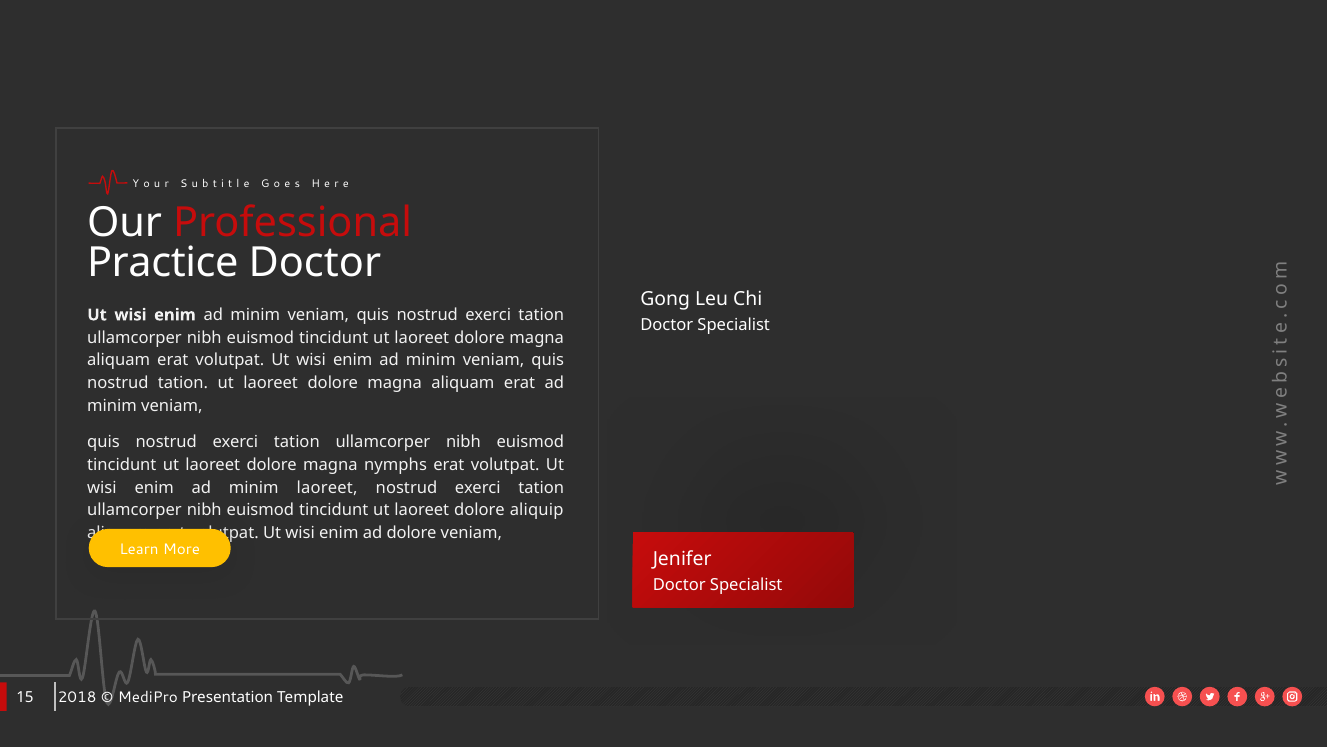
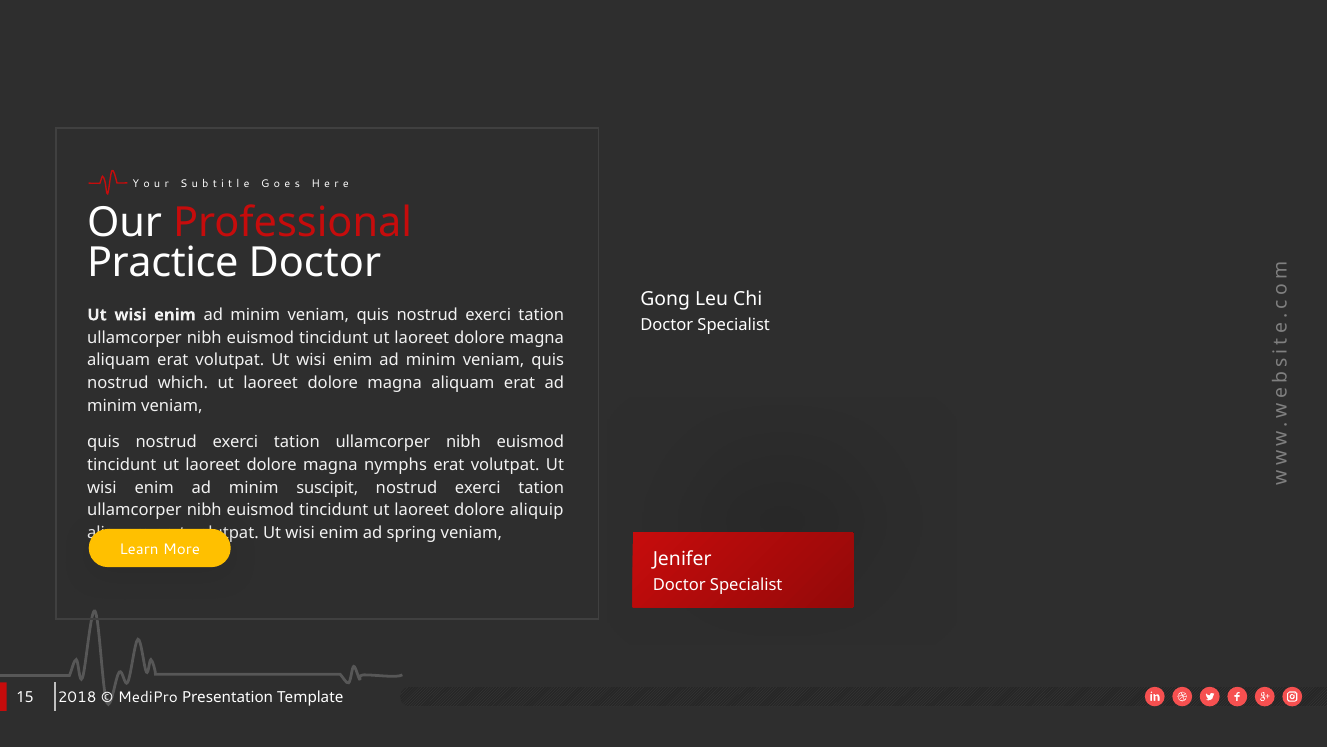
nostrud tation: tation -> which (183, 383)
minim laoreet: laoreet -> suscipit (327, 487)
ad dolore: dolore -> spring (411, 533)
